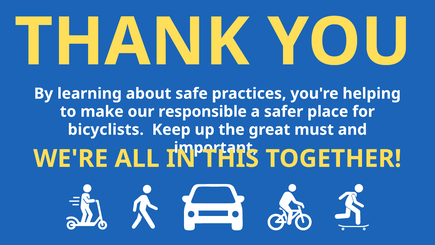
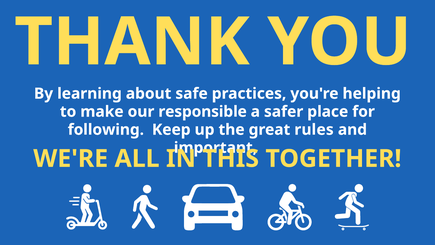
bicyclists: bicyclists -> following (106, 130)
must: must -> rules (314, 130)
